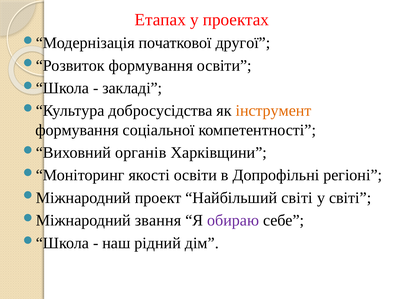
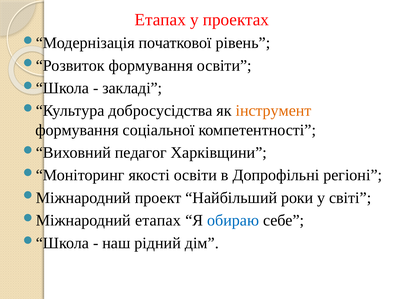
другої: другої -> рівень (243, 43)
органів: органів -> педагог (141, 152)
Найбільший світі: світі -> роки (297, 197)
звання: звання -> етапах (158, 220)
обираю colour: purple -> blue (233, 220)
